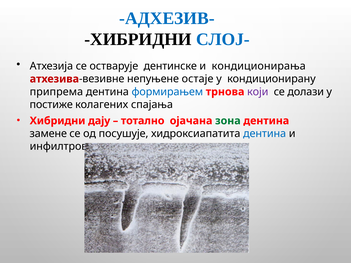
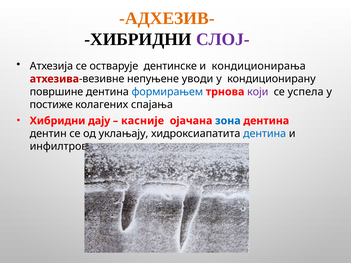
АДХЕЗИВ- colour: blue -> orange (167, 18)
СЛОЈ- colour: blue -> purple (223, 39)
остаје: остаје -> уводи (198, 79)
припрема: припрема -> површине (56, 92)
долази: долази -> успела (306, 92)
тотално: тотално -> касније (143, 121)
зона colour: green -> blue (228, 121)
замене: замене -> дентин (48, 134)
посушује: посушује -> уклањају (124, 134)
